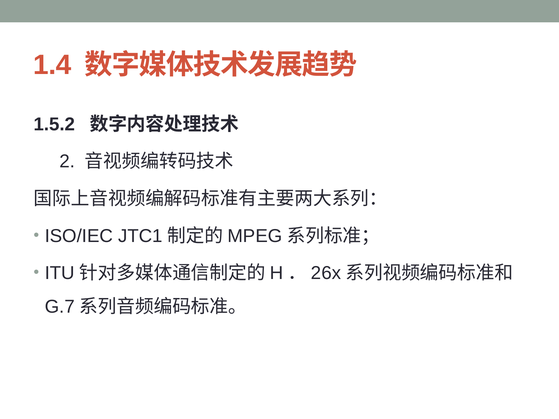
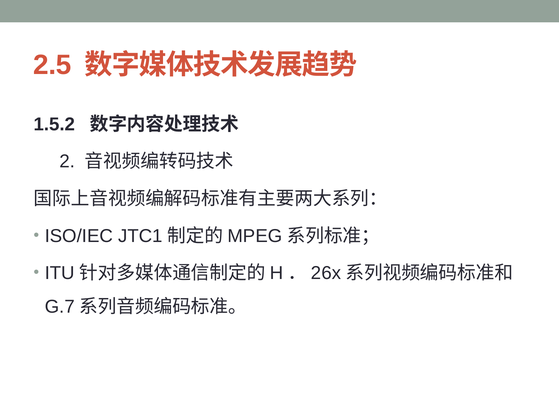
1.4: 1.4 -> 2.5 (52, 65)
